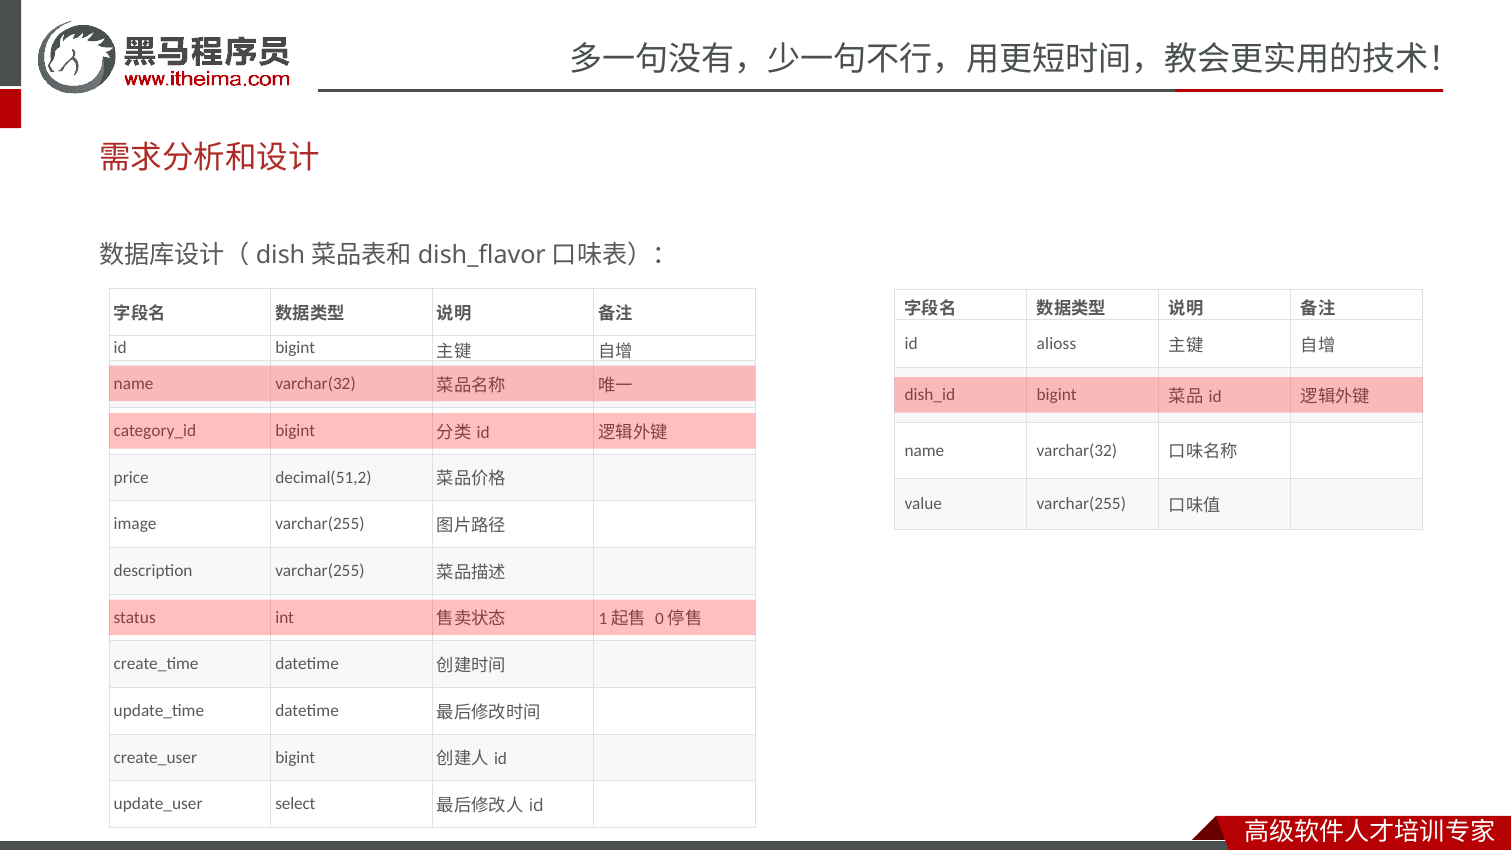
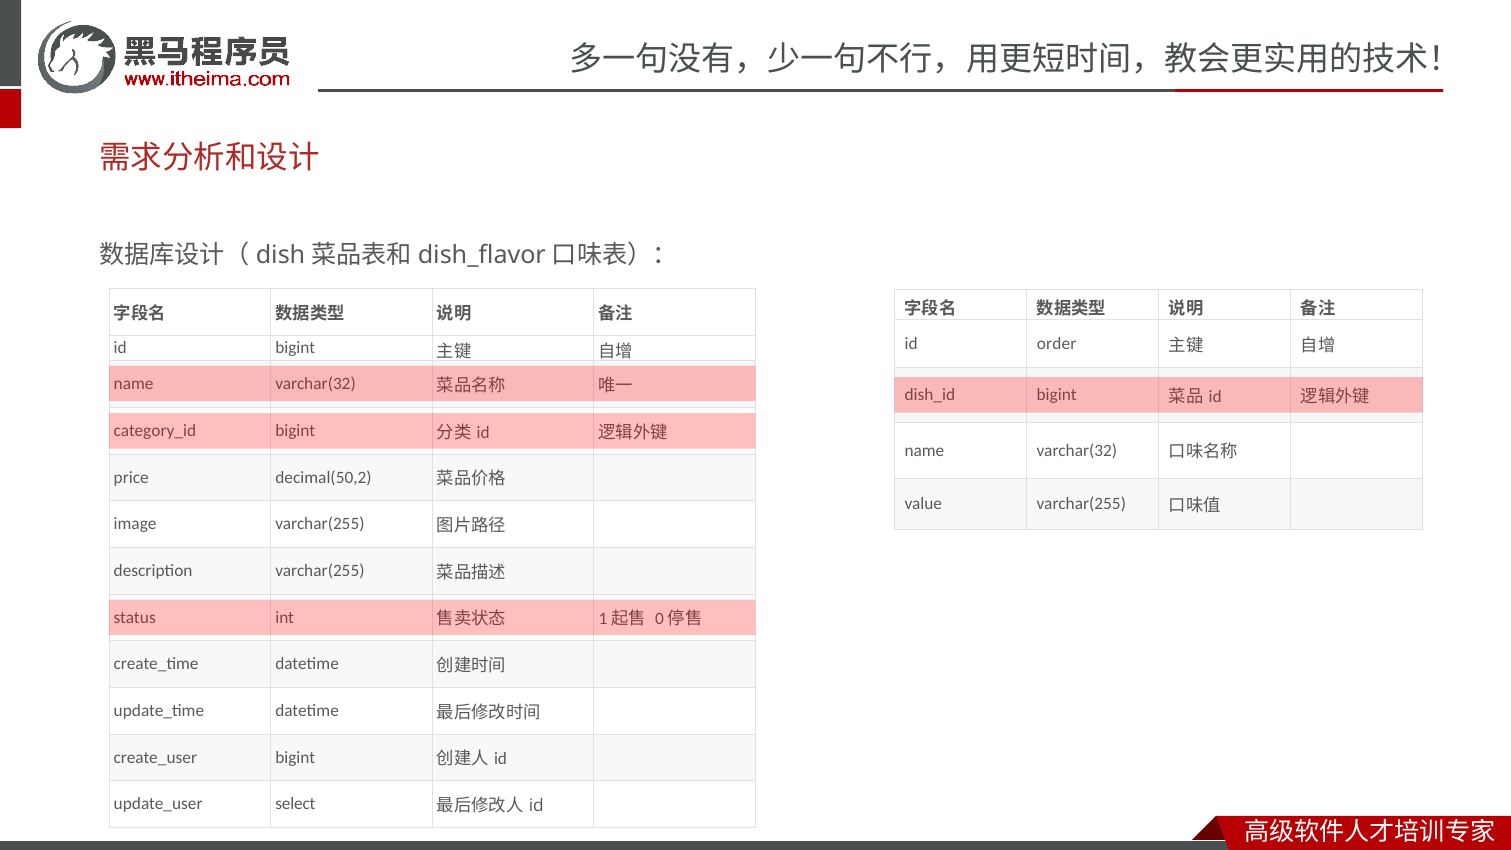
alioss: alioss -> order (1057, 344)
decimal(51,2: decimal(51,2 -> decimal(50,2 (323, 477)
